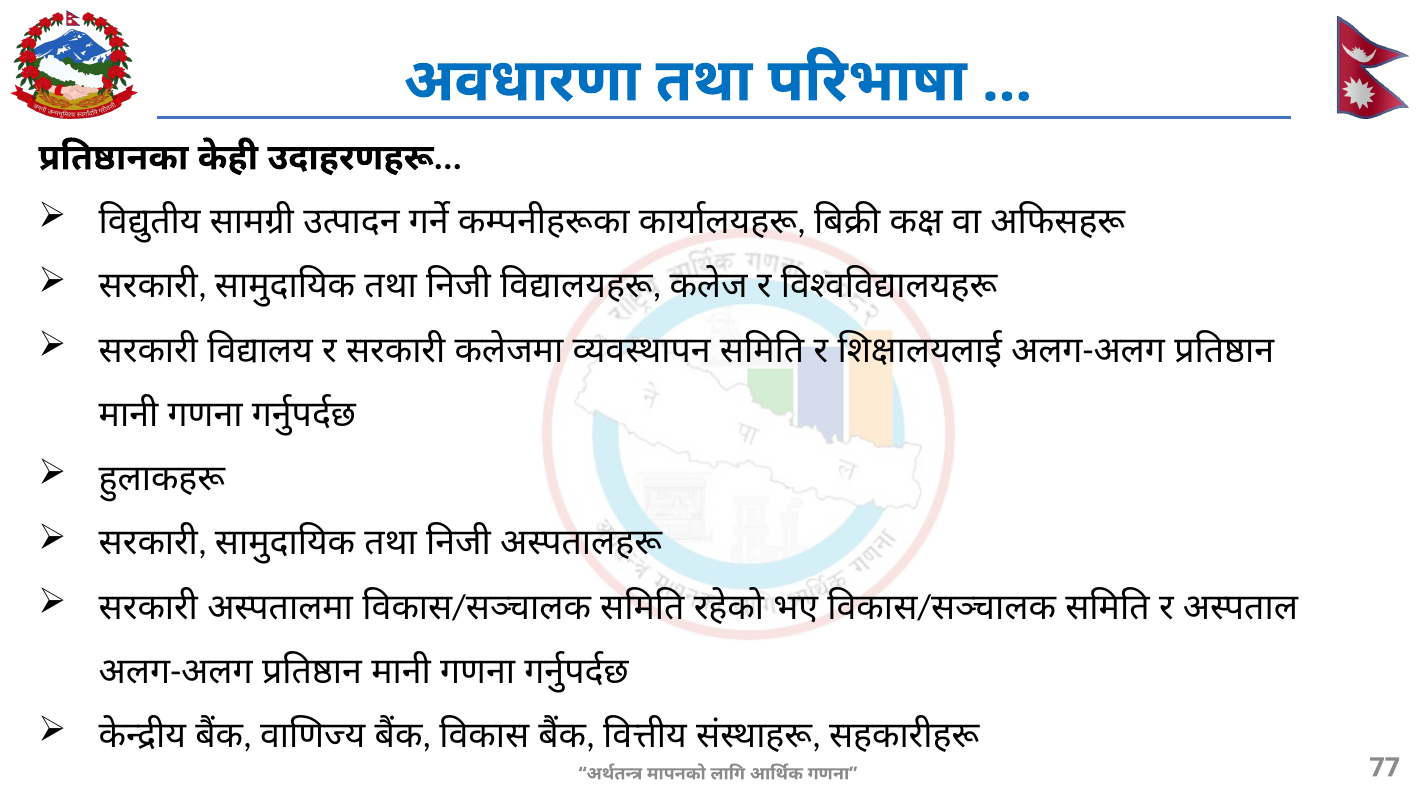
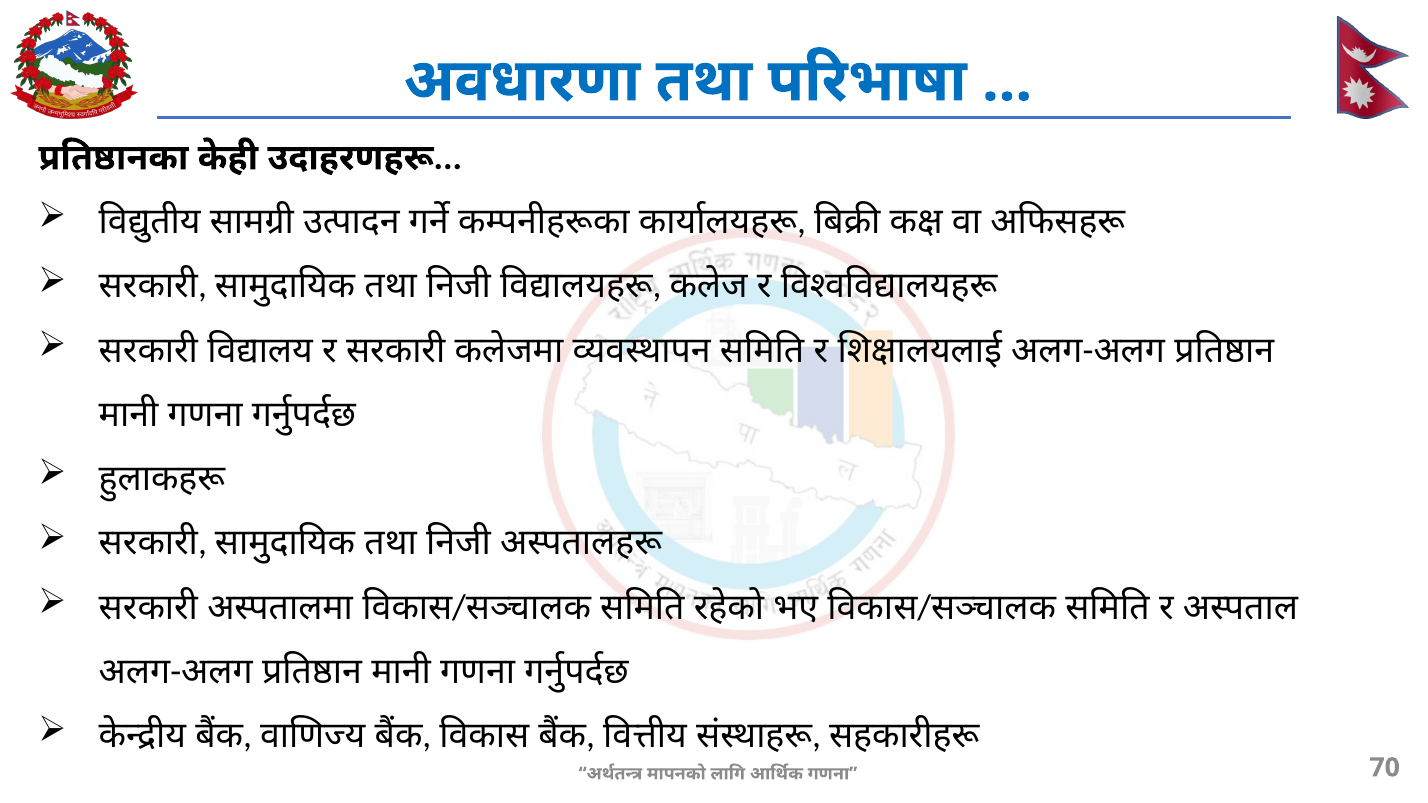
77: 77 -> 70 (1385, 768)
